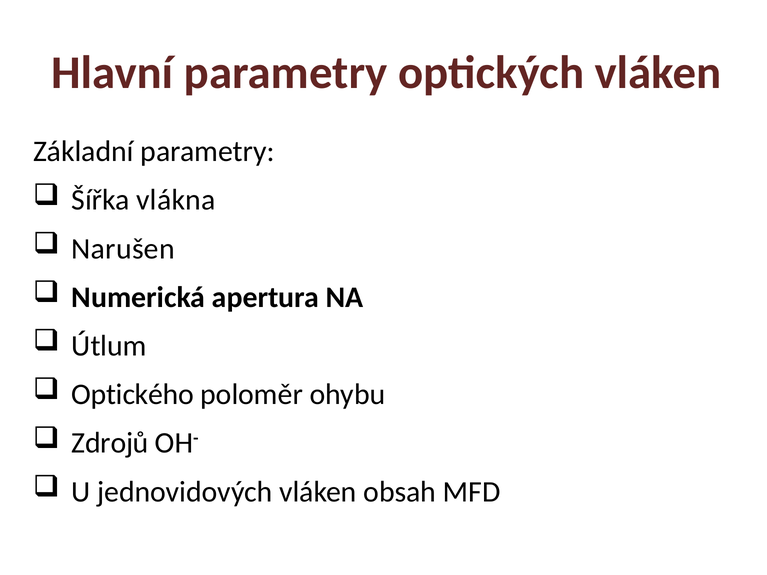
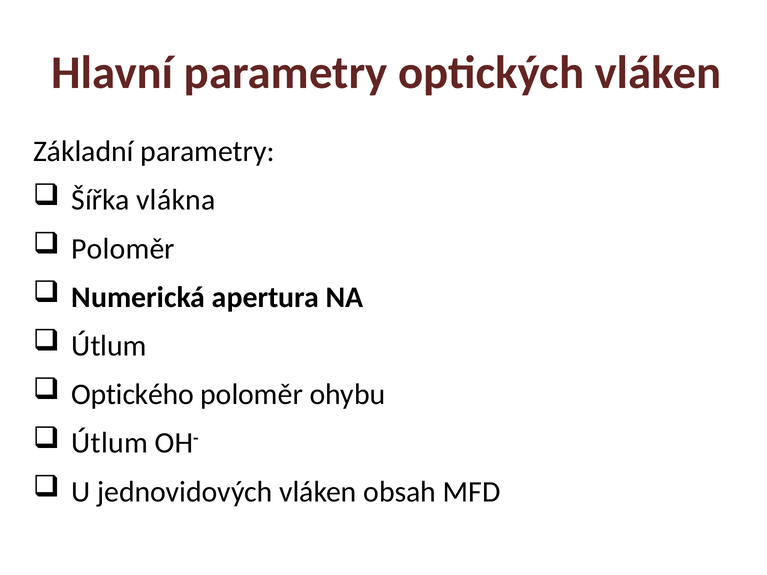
Narušen: Narušen -> Poloměr (123, 249)
Zdrojů: Zdrojů -> Útlum (110, 443)
